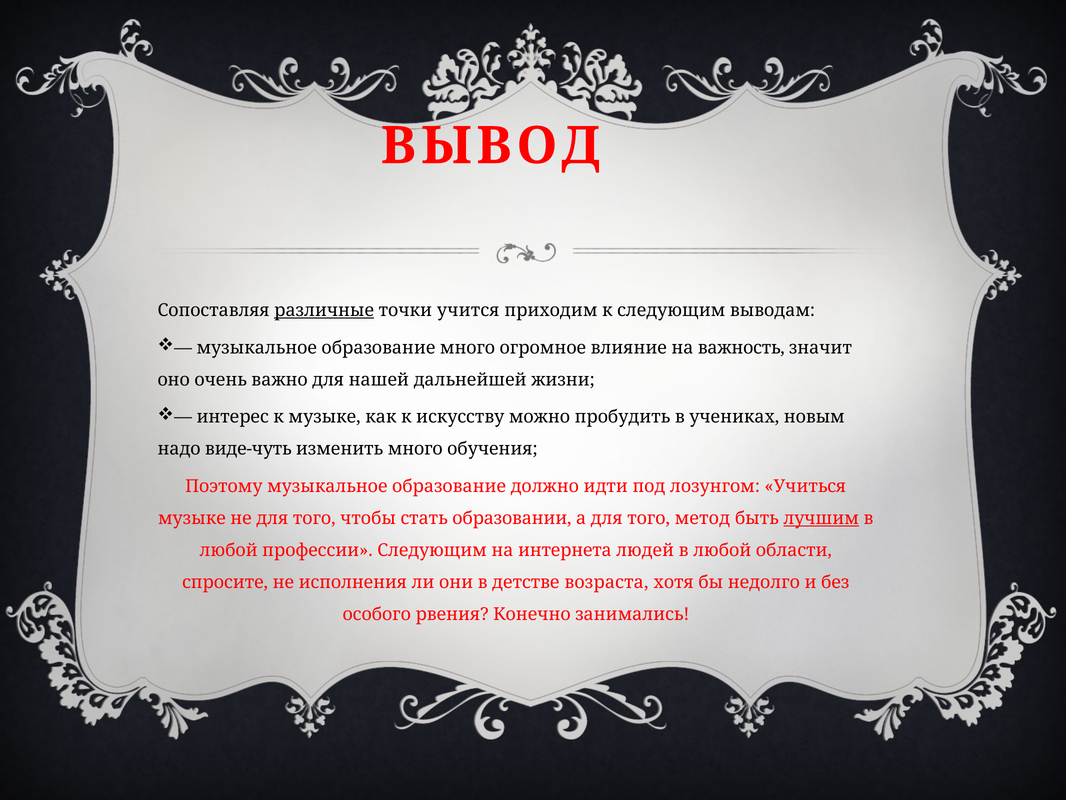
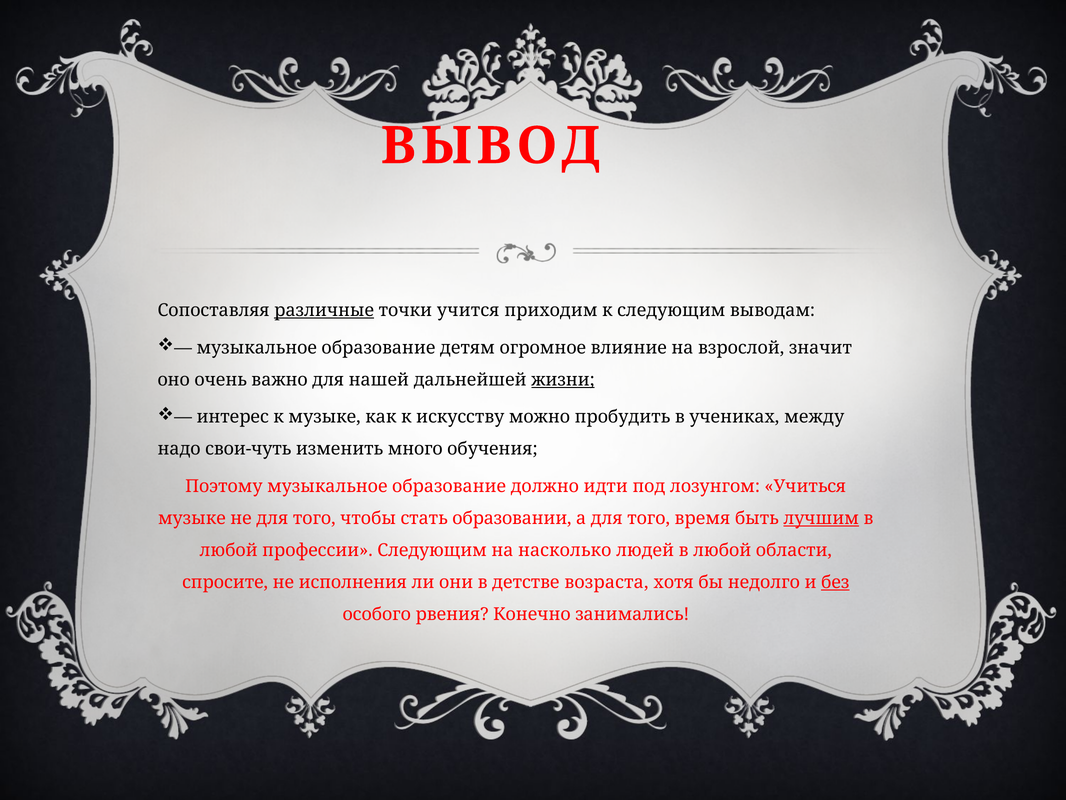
образование много: много -> детям (467, 347)
важность: важность -> взрослой (741, 347)
жизни underline: none -> present (563, 379)
новым: новым -> между (814, 417)
виде-чуть: виде-чуть -> свои-чуть (248, 449)
метод: метод -> время (702, 518)
интернета: интернета -> насколько (565, 550)
без underline: none -> present (835, 582)
